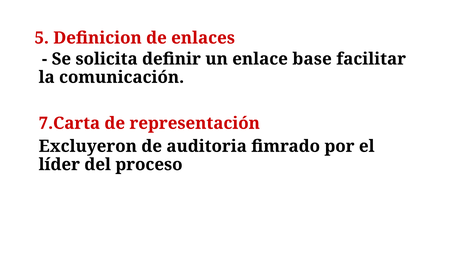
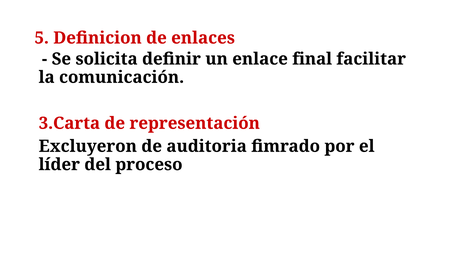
base: base -> final (312, 59)
7.Carta: 7.Carta -> 3.Carta (69, 123)
